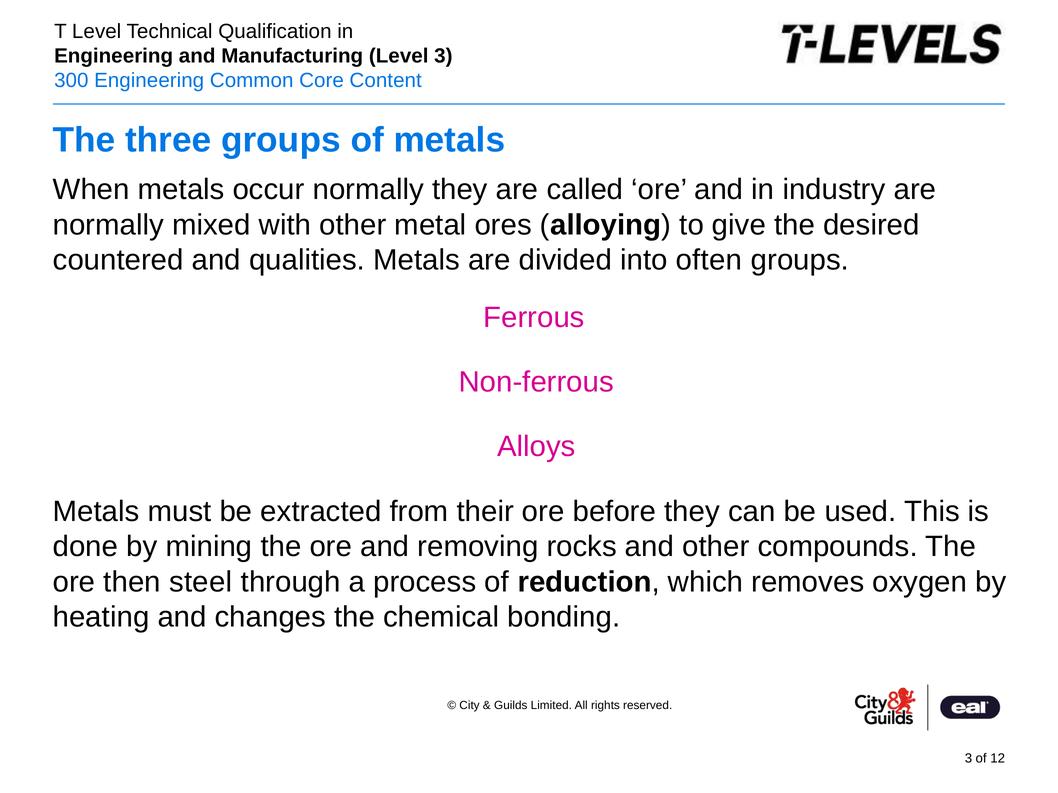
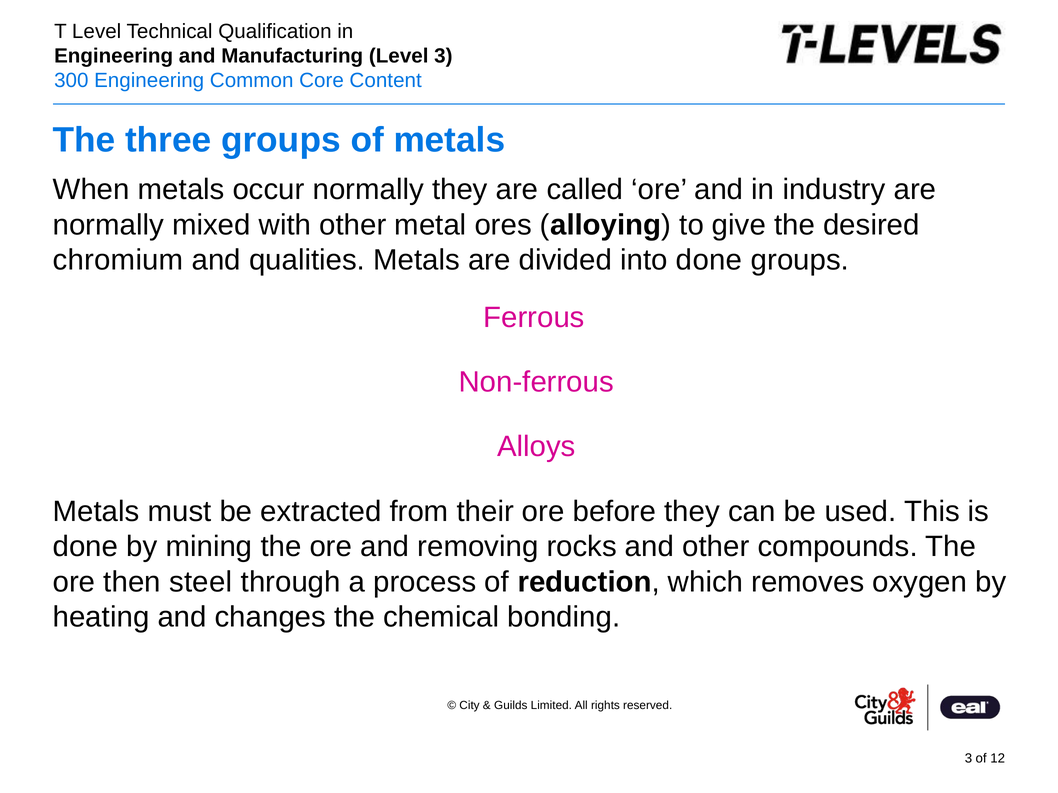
countered: countered -> chromium (118, 260)
into often: often -> done (709, 260)
